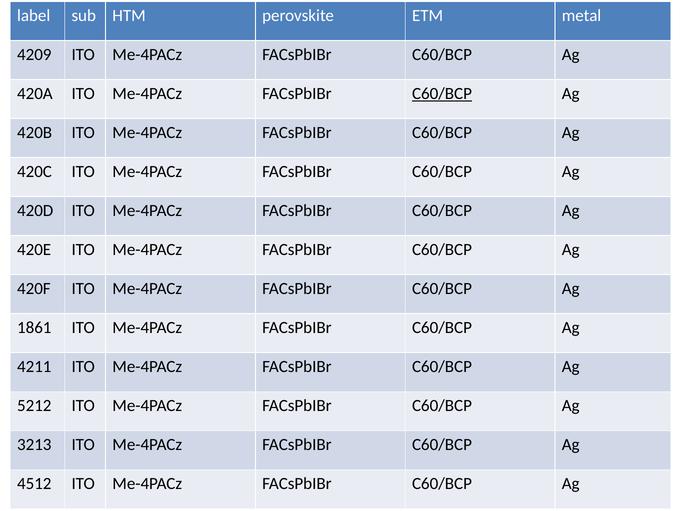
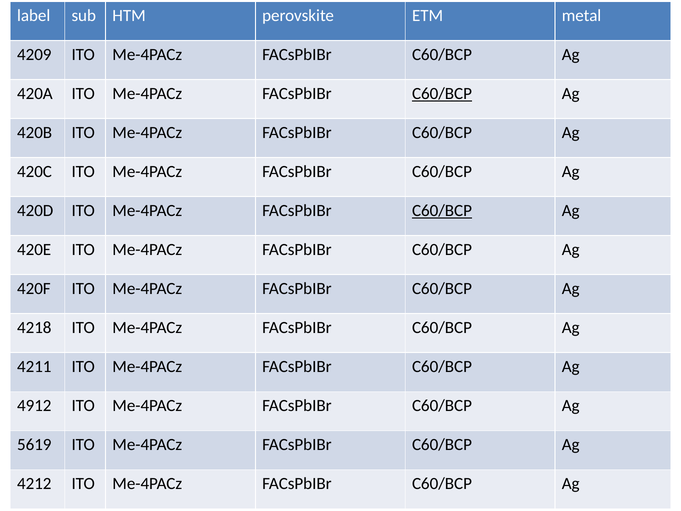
C60/BCP underline: none -> present (442, 210)
1861: 1861 -> 4218 (34, 327)
5212: 5212 -> 4912 (34, 405)
3213: 3213 -> 5619 (34, 444)
4512: 4512 -> 4212 (34, 483)
